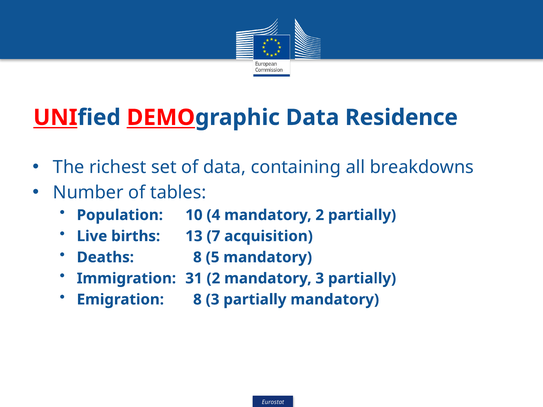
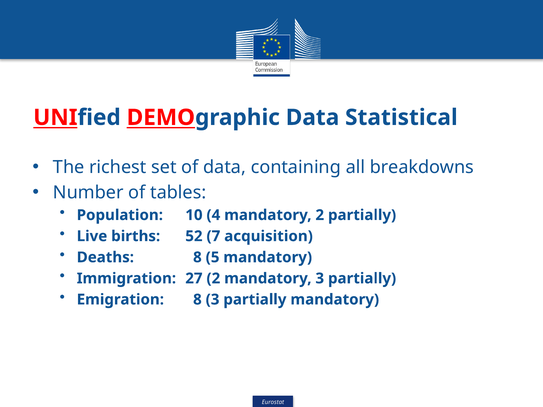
Residence: Residence -> Statistical (401, 118)
13: 13 -> 52 (194, 236)
31: 31 -> 27 (194, 279)
